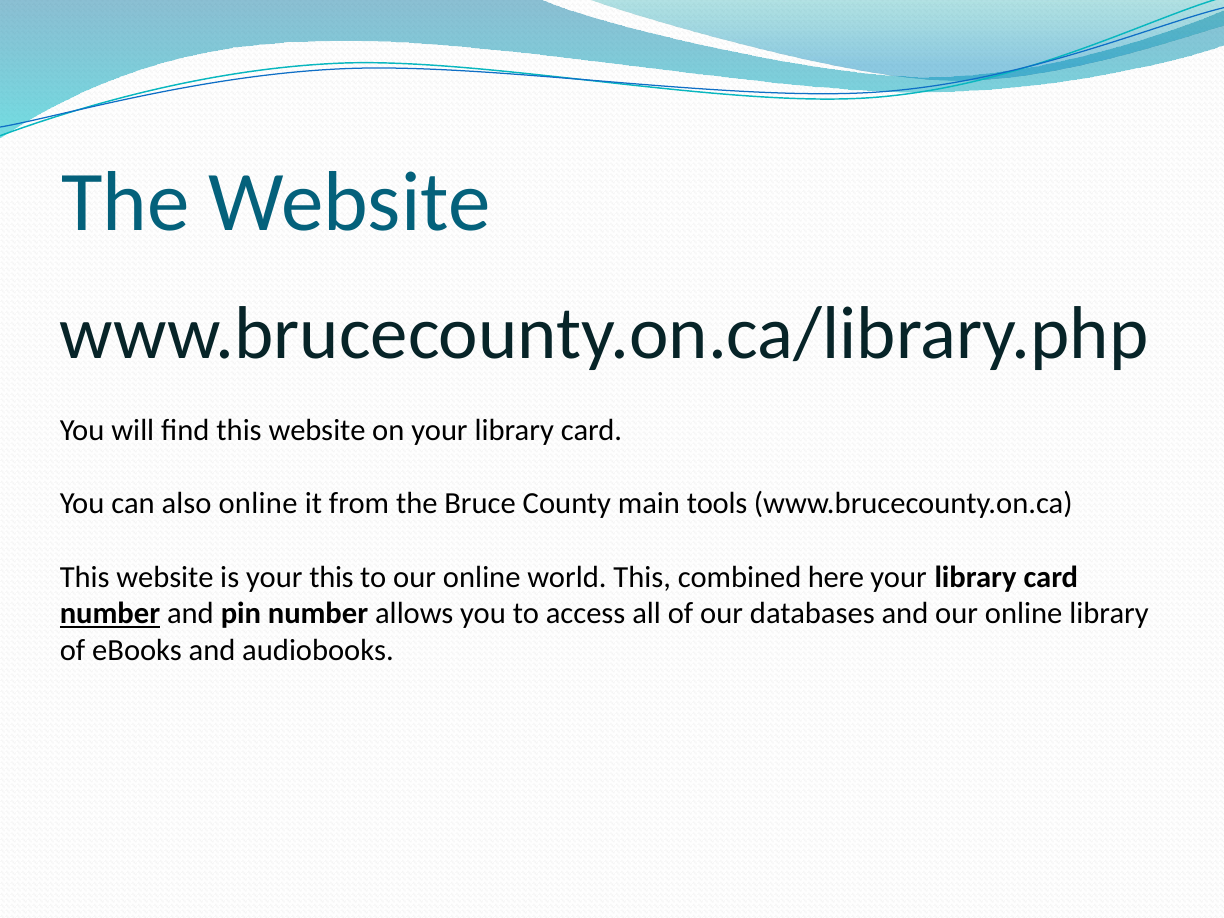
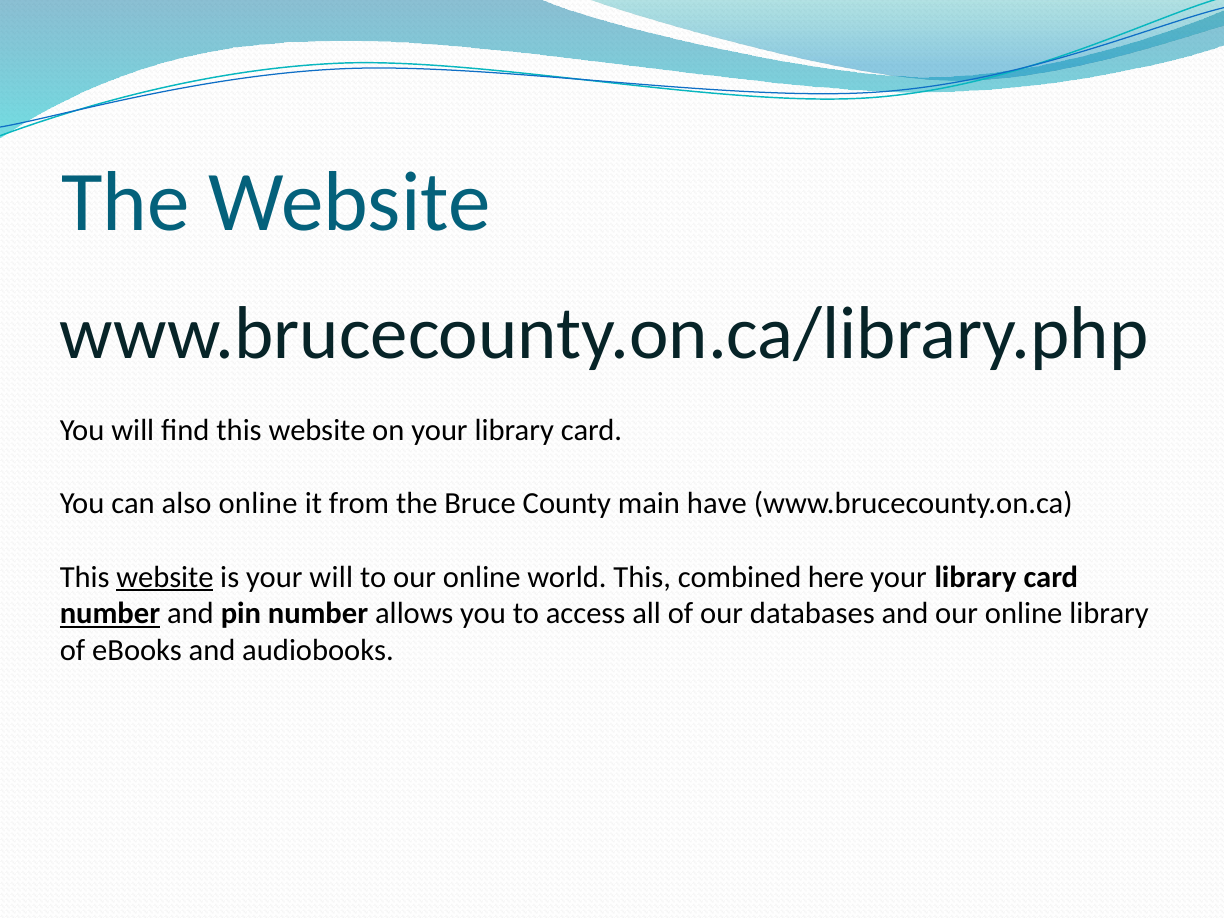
tools: tools -> have (717, 504)
website underline: none -> present (165, 577)
your this: this -> will (331, 577)
